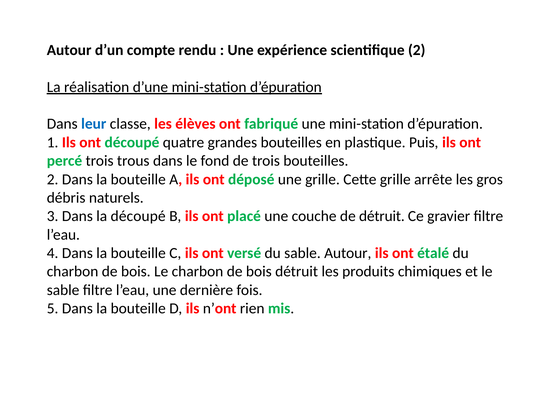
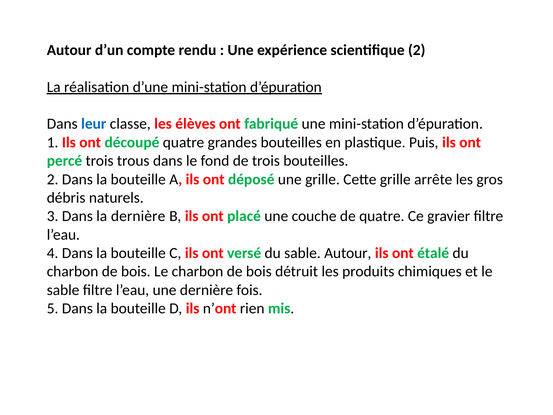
la découpé: découpé -> dernière (138, 216)
de détruit: détruit -> quatre (382, 216)
